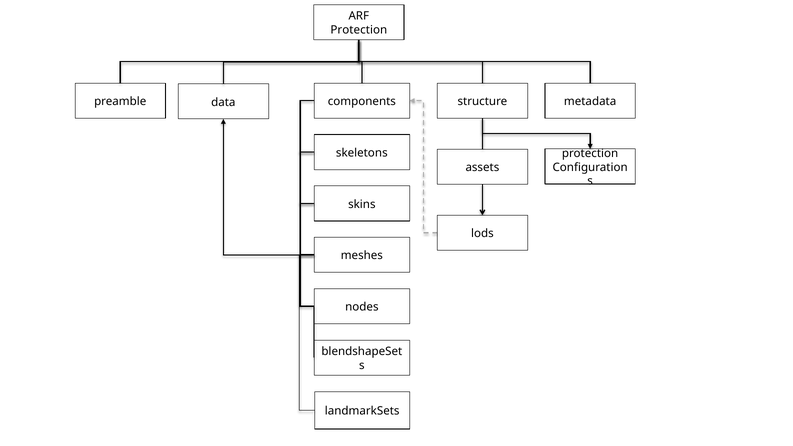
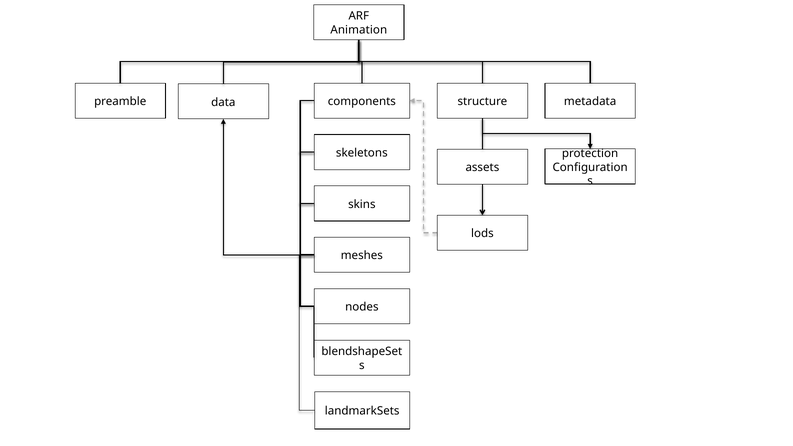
Protection: Protection -> Animation (359, 30)
